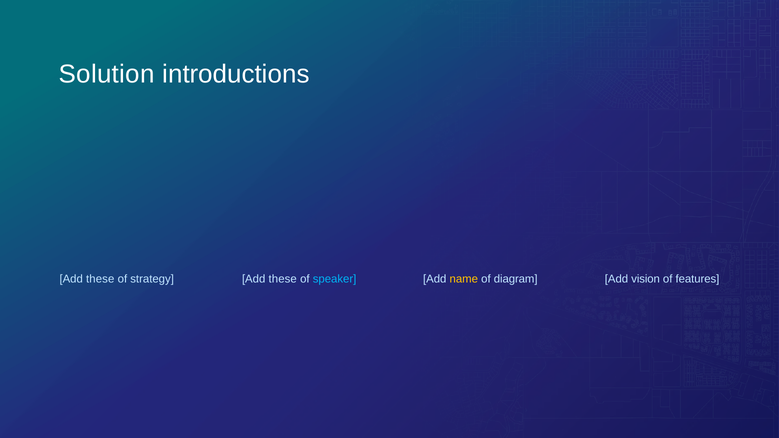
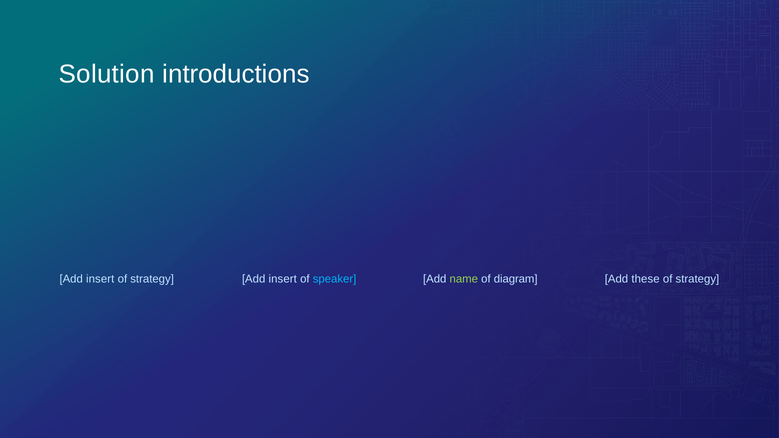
these: these -> insert (100, 279)
these: these -> insert (283, 279)
name colour: yellow -> light green (464, 279)
vision: vision -> these (646, 279)
features: features -> strategy (697, 279)
